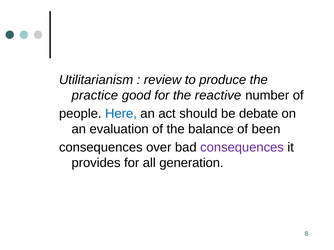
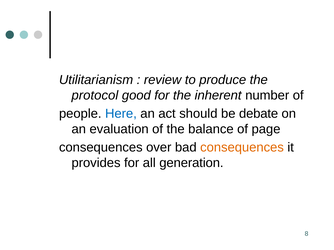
practice: practice -> protocol (95, 96)
reactive: reactive -> inherent (218, 96)
been: been -> page (266, 129)
consequences colour: purple -> orange (242, 148)
